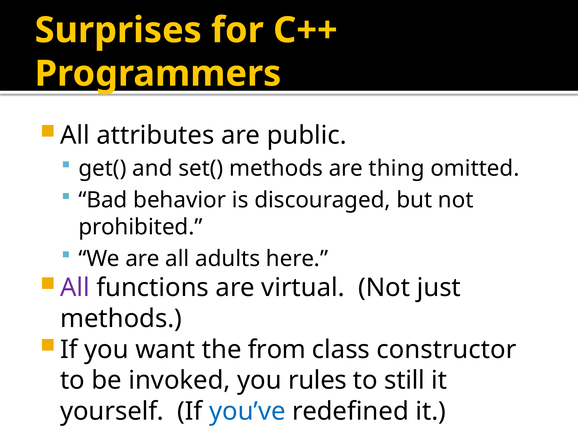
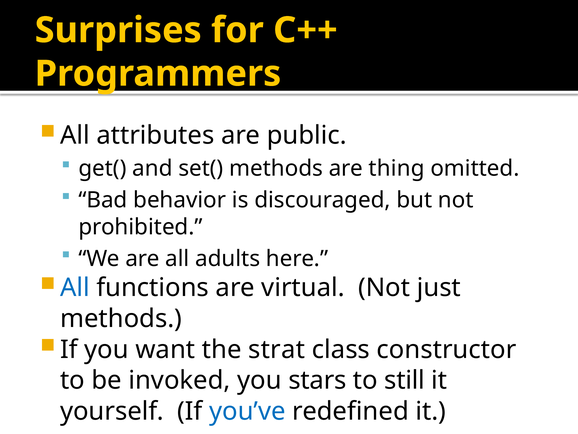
All colour: purple -> blue (75, 287)
from: from -> strat (277, 349)
rules: rules -> stars (317, 380)
